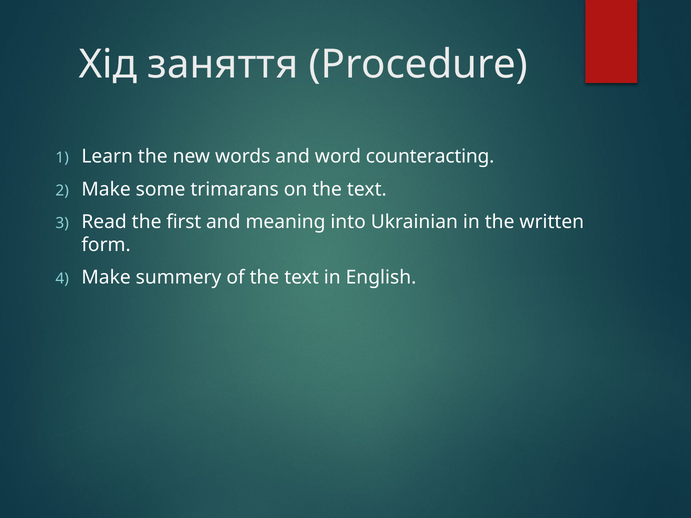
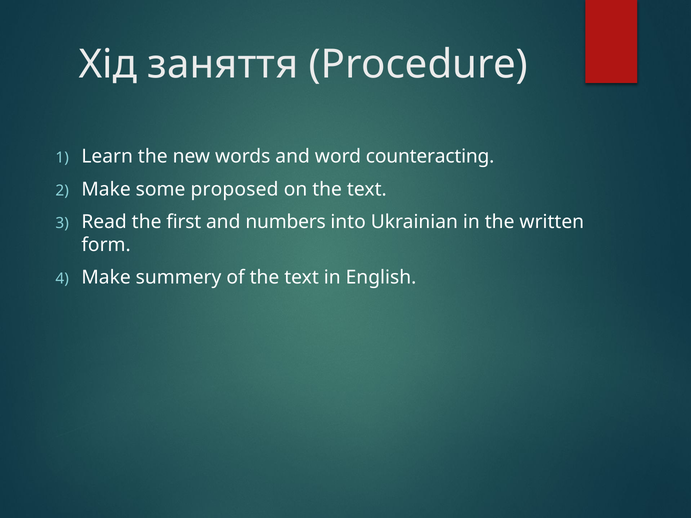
trimarans: trimarans -> proposed (235, 189)
meaning: meaning -> numbers (286, 222)
